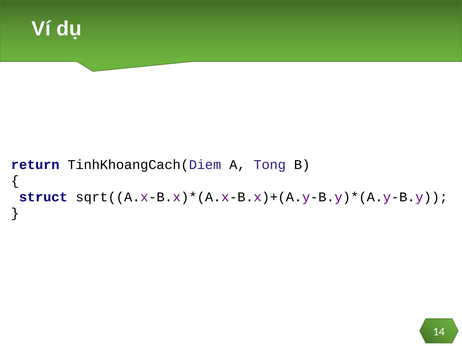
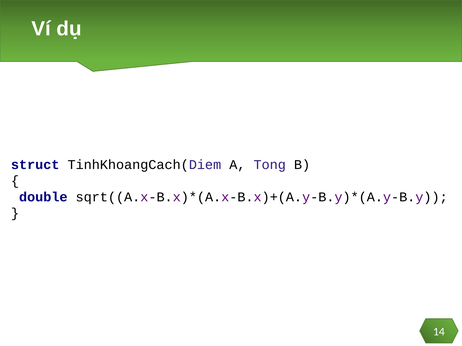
return: return -> struct (35, 165)
struct: struct -> double (43, 197)
